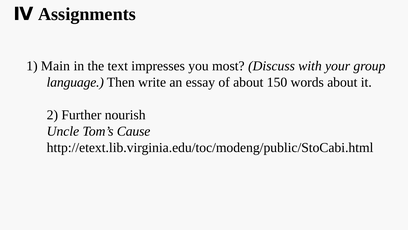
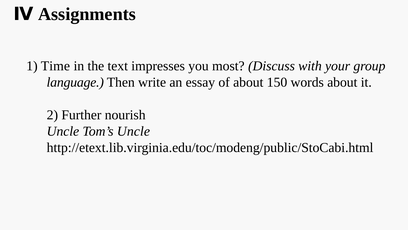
Main: Main -> Time (55, 66)
Tom’s Cause: Cause -> Uncle (133, 131)
